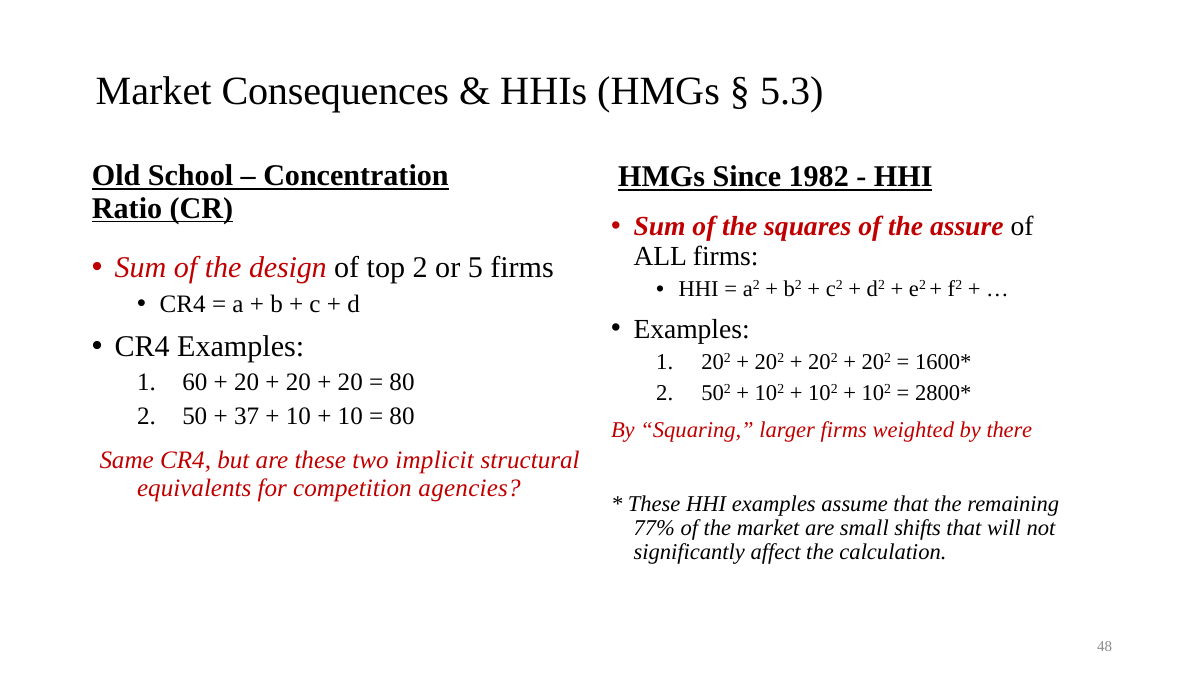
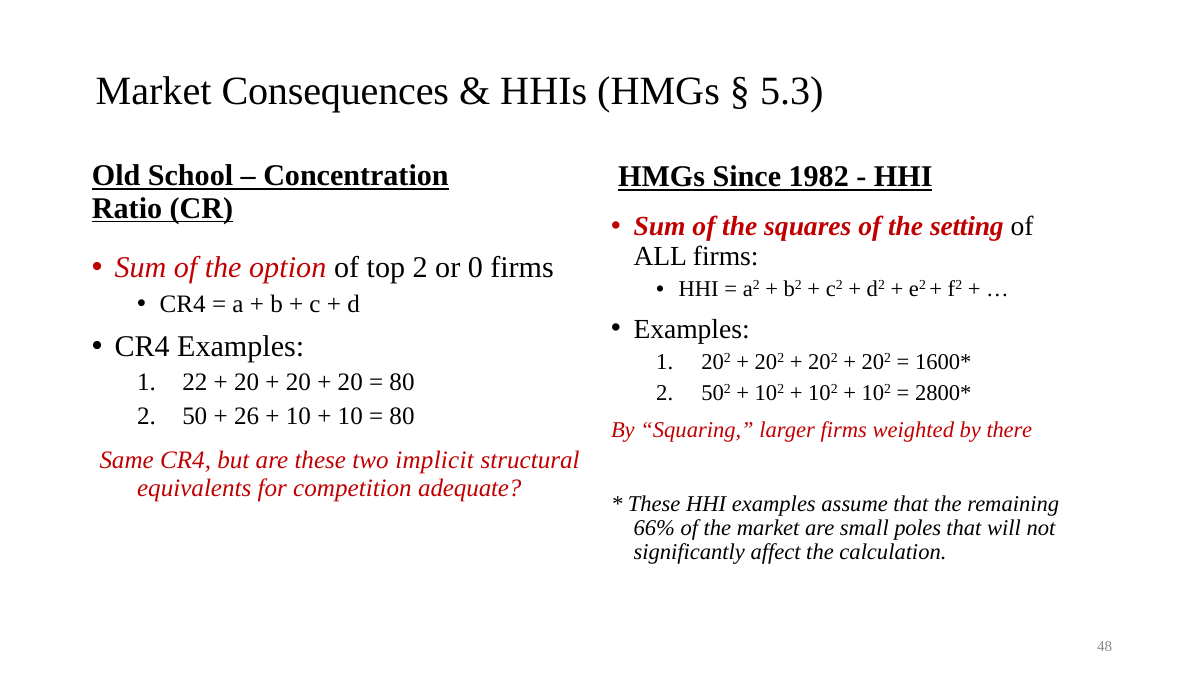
assure: assure -> setting (967, 226)
design: design -> option (288, 268)
5: 5 -> 0 (475, 268)
60: 60 -> 22 (195, 383)
37: 37 -> 26 (247, 416)
agencies: agencies -> adequate (470, 488)
77%: 77% -> 66% (654, 528)
shifts: shifts -> poles (918, 528)
